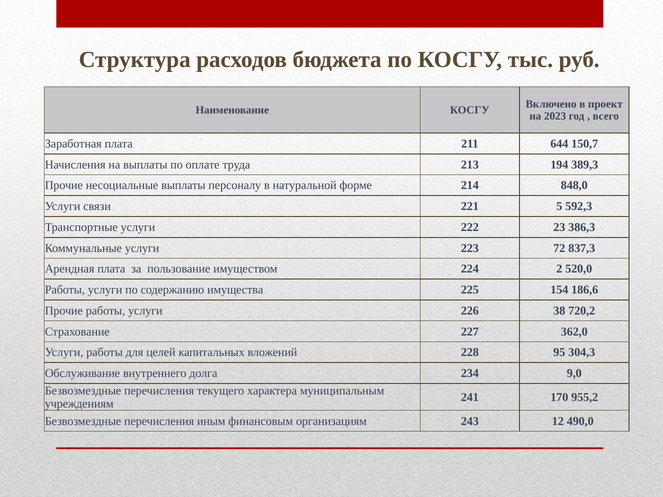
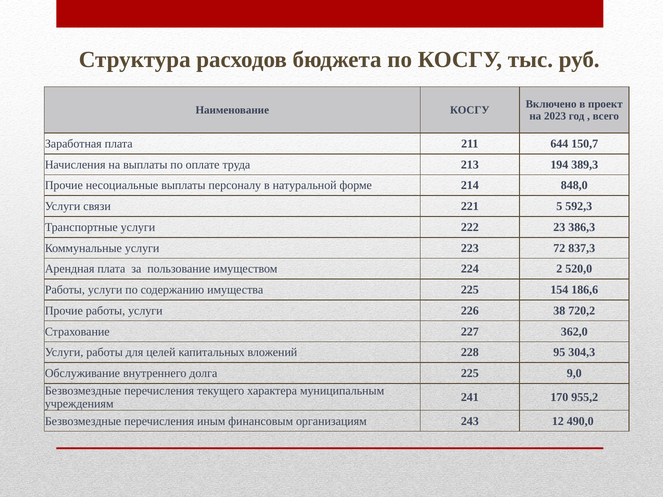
долга 234: 234 -> 225 (470, 374)
